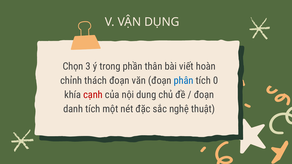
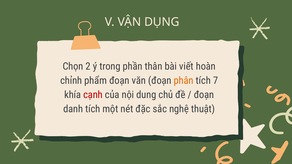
3: 3 -> 2 (88, 66)
thách: thách -> phẩm (96, 81)
phân colour: blue -> orange (184, 81)
0: 0 -> 7 (216, 81)
